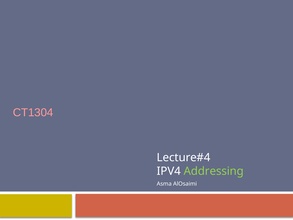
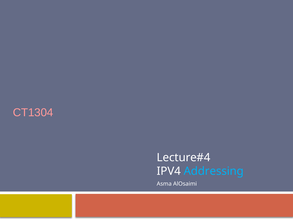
Addressing colour: light green -> light blue (214, 171)
